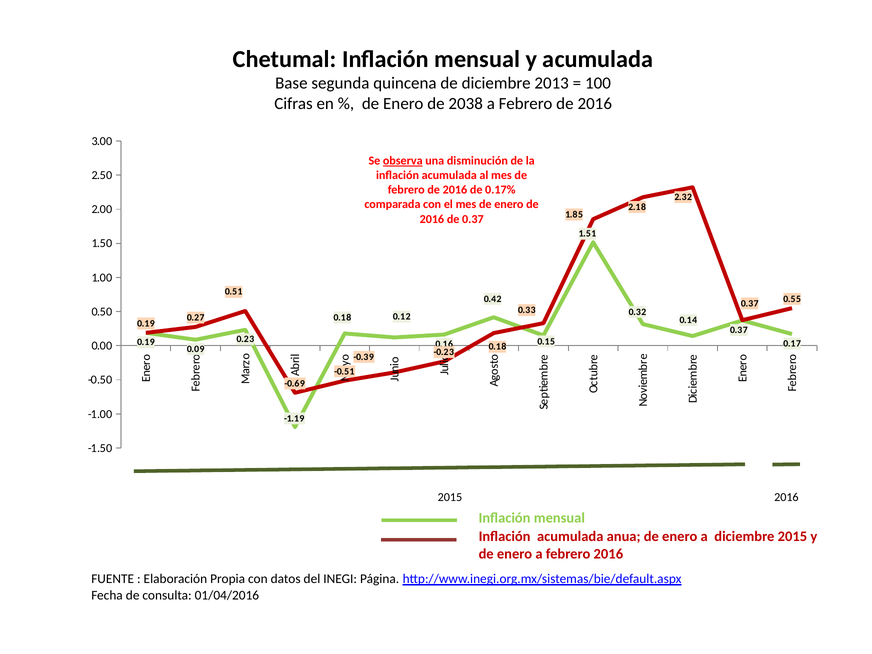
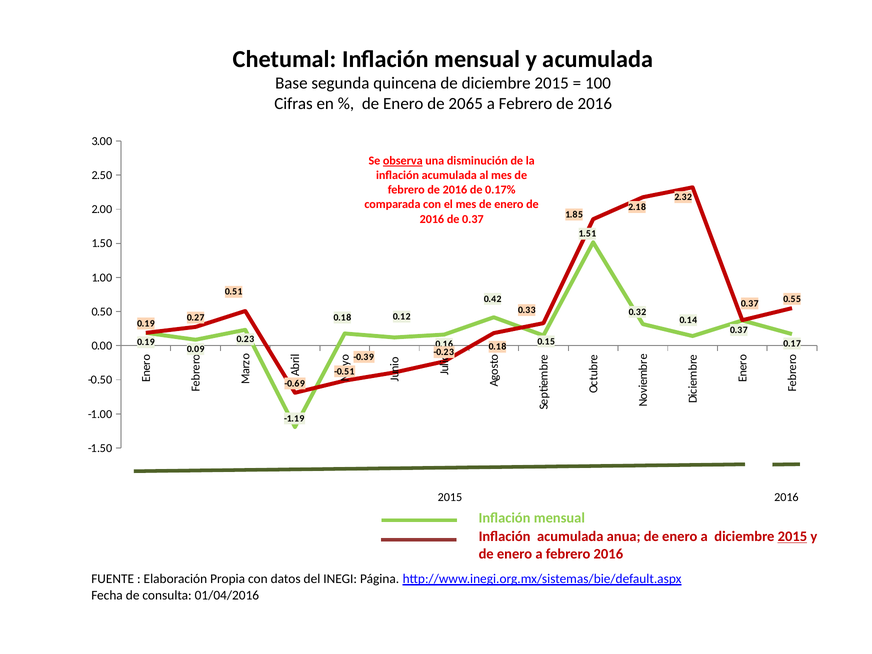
de diciembre 2013: 2013 -> 2015 (552, 83)
2038: 2038 -> 2065 (466, 104)
2015 underline: none -> present (792, 537)
